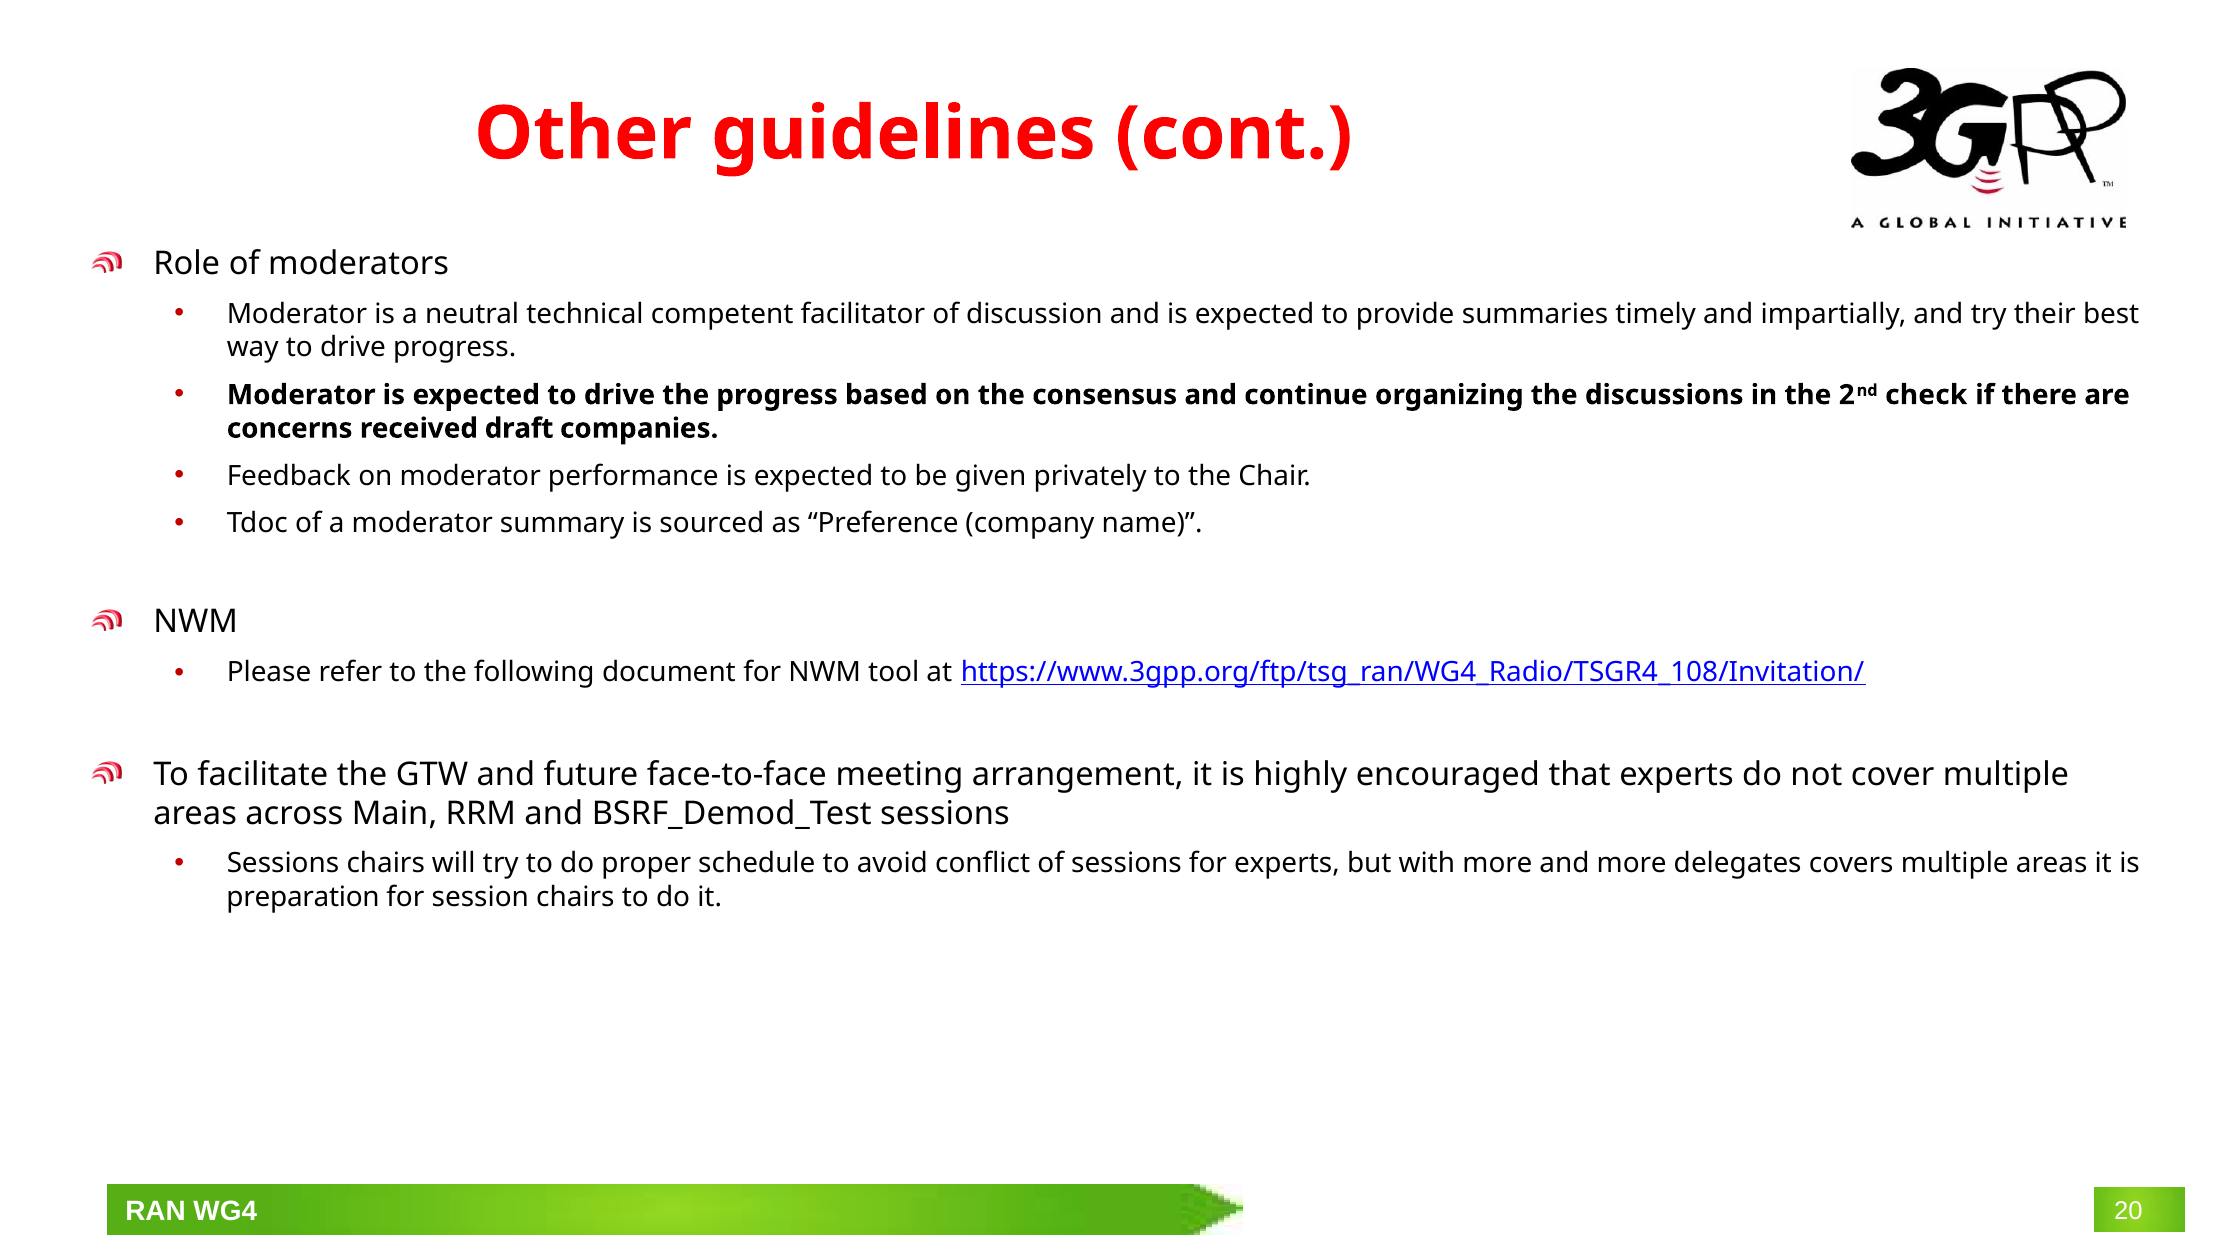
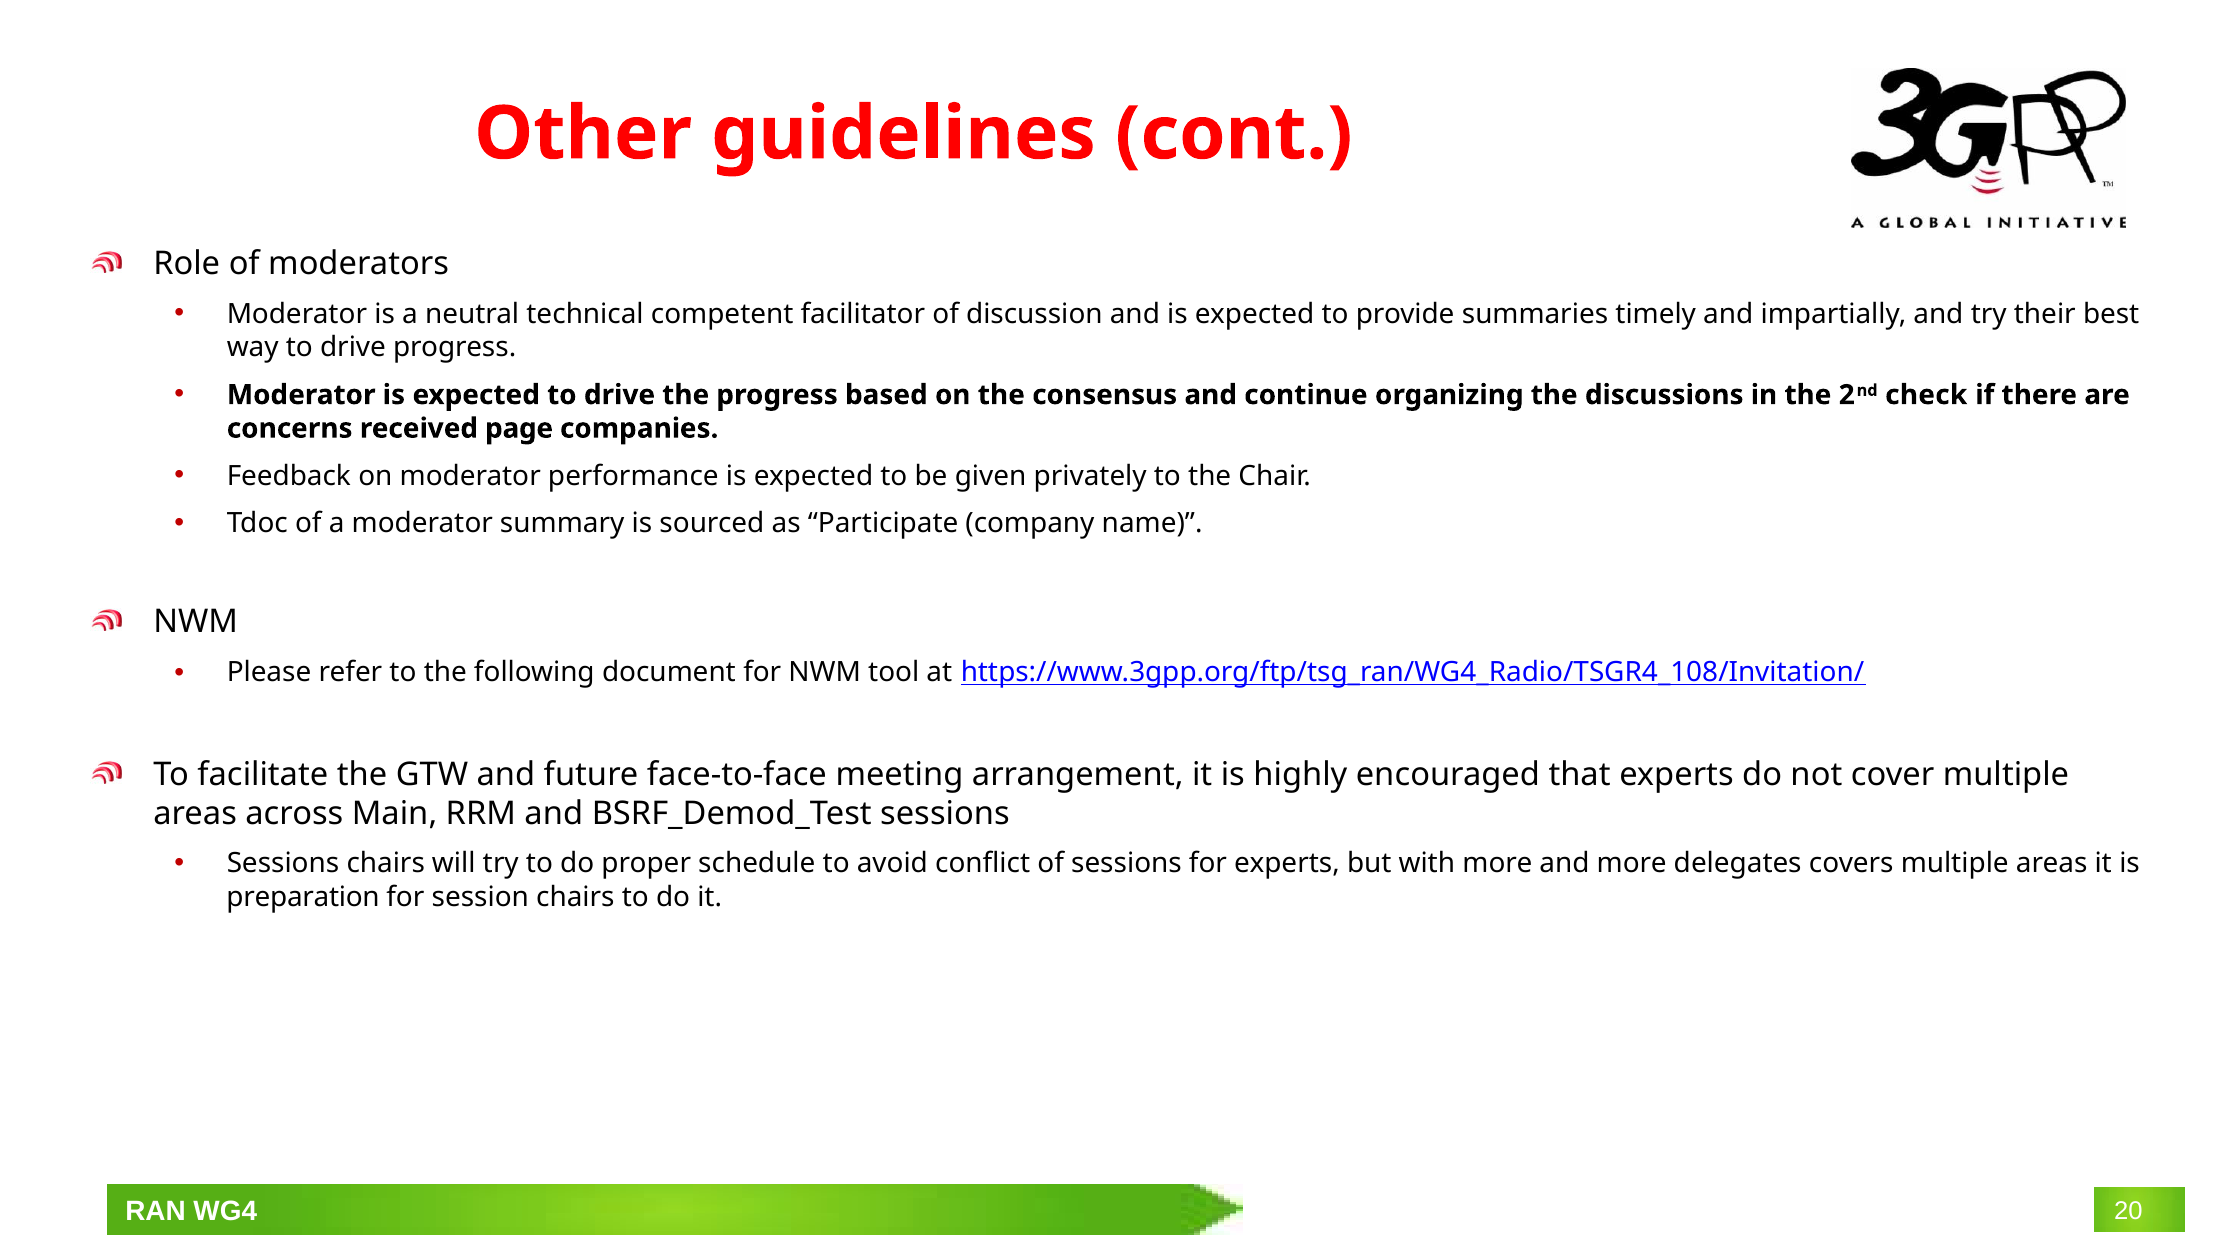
draft: draft -> page (519, 429)
Preference: Preference -> Participate (883, 524)
